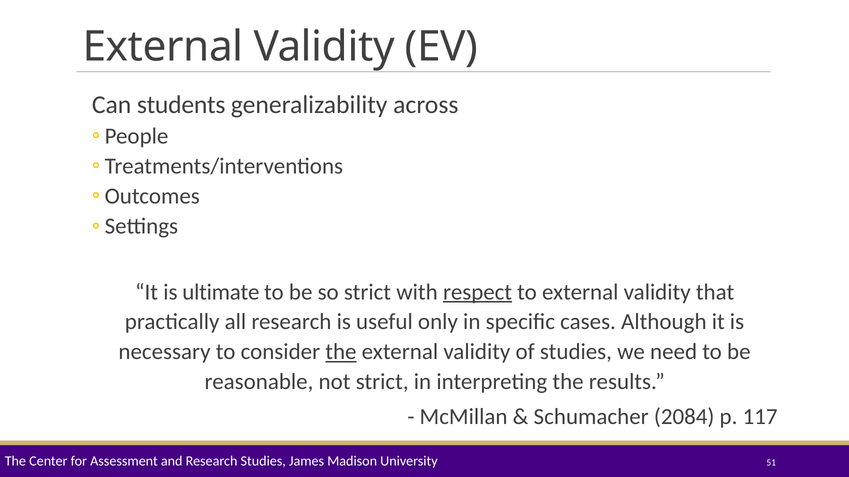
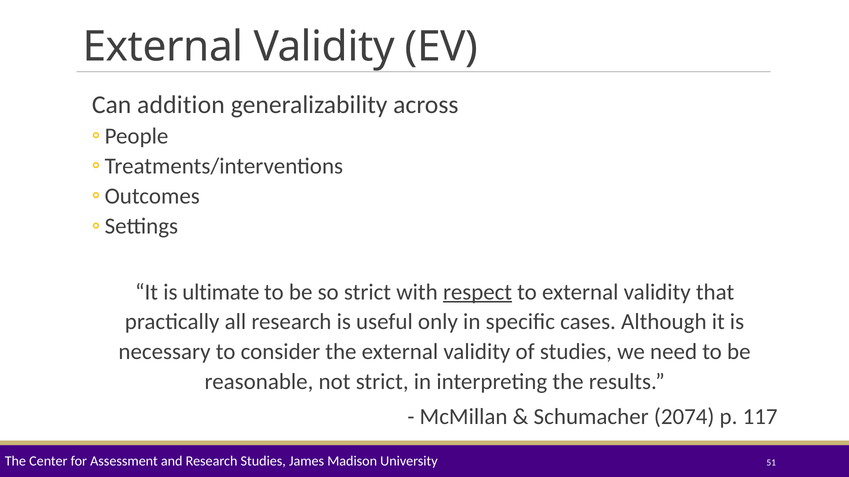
students: students -> addition (181, 105)
the underline: present -> none (341, 352)
2084: 2084 -> 2074 (684, 417)
